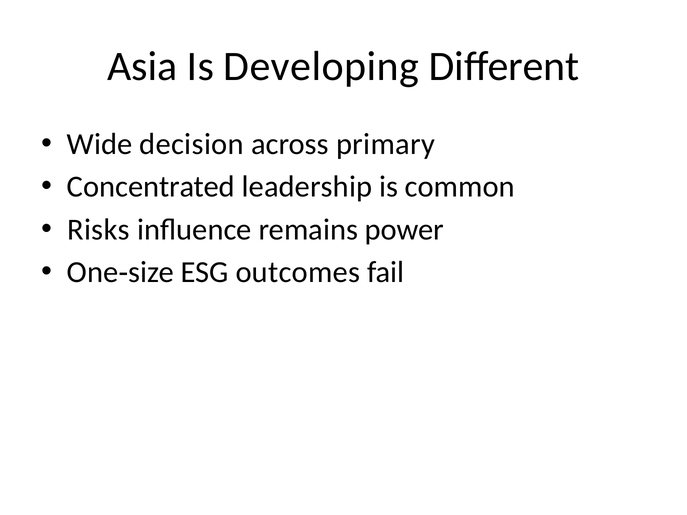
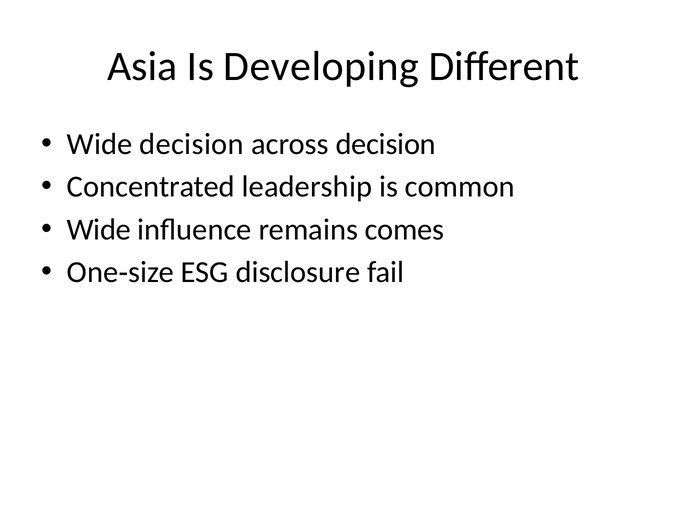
across primary: primary -> decision (386, 144)
Risks: Risks -> Wide (99, 230)
power: power -> comes (404, 230)
outcomes: outcomes -> disclosure (298, 272)
